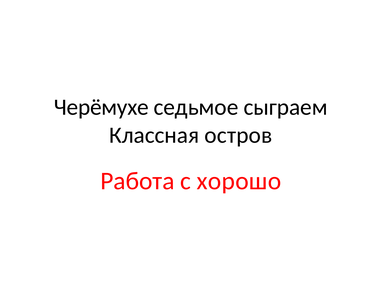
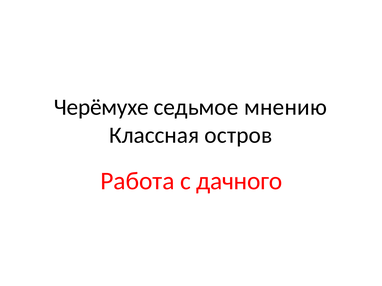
сыграем: сыграем -> мнению (285, 107)
хорошо: хорошо -> дачного (239, 181)
